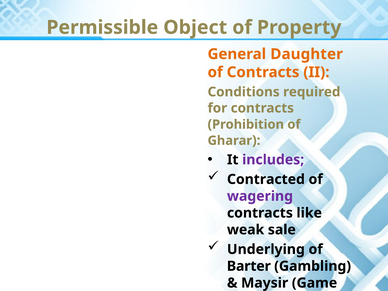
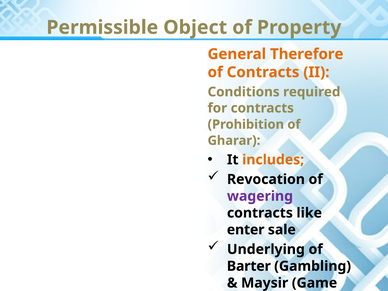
Daughter: Daughter -> Therefore (307, 54)
includes colour: purple -> orange (273, 160)
Contracted: Contracted -> Revocation (266, 179)
weak: weak -> enter (246, 230)
